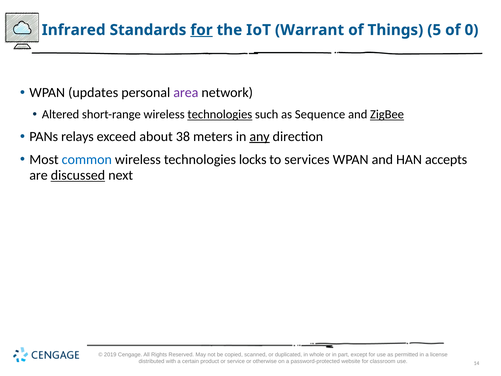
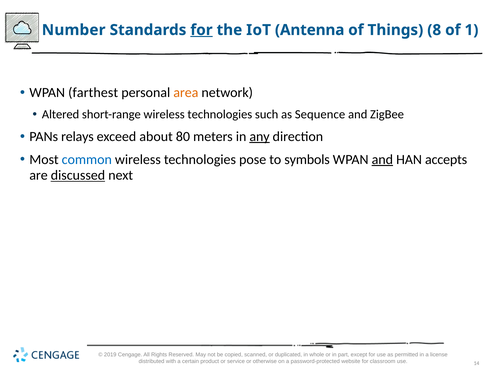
Infrared: Infrared -> Number (74, 30)
Warrant: Warrant -> Antenna (310, 30)
5: 5 -> 8 (434, 30)
0: 0 -> 1 (471, 30)
updates: updates -> farthest (93, 92)
area colour: purple -> orange (186, 92)
technologies underline: present -> none (220, 114)
ZigBee underline: present -> none (387, 114)
38: 38 -> 80 (183, 136)
locks: locks -> pose (253, 159)
services: services -> symbols (307, 159)
and underline: none -> present (382, 159)
